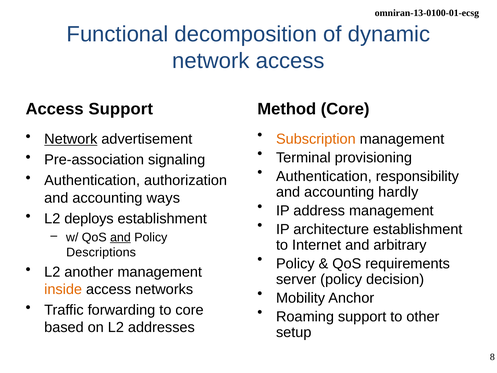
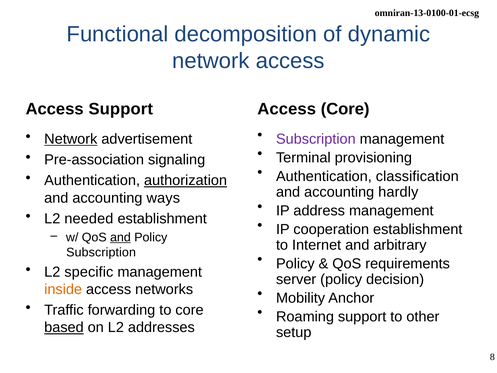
Method: Method -> Access (287, 109)
Subscription colour: orange -> purple (316, 139)
responsibility: responsibility -> classification (417, 176)
authorization underline: none -> present (186, 180)
deploys: deploys -> needed (89, 219)
architecture: architecture -> cooperation (331, 229)
Descriptions: Descriptions -> Subscription (101, 252)
another: another -> specific (89, 272)
based underline: none -> present (64, 327)
